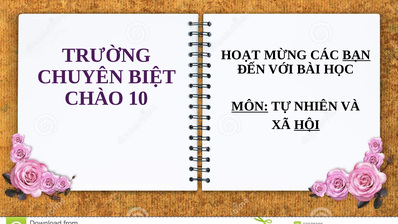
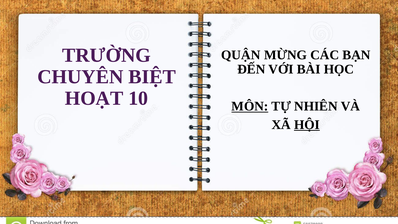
HOẠT: HOẠT -> QUẬN (241, 55)
BẠN underline: present -> none (356, 55)
CHÀO: CHÀO -> HOẠT (94, 98)
